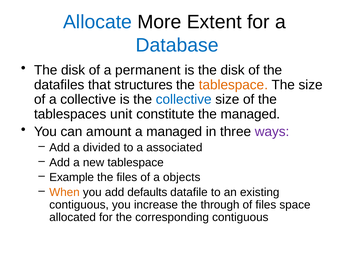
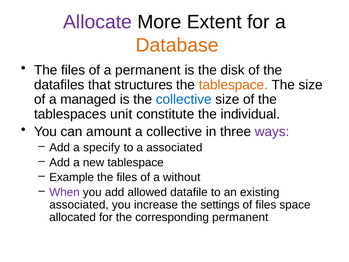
Allocate colour: blue -> purple (98, 22)
Database colour: blue -> orange (177, 45)
disk: disk -> files (73, 70)
a collective: collective -> managed (88, 99)
the managed: managed -> individual (250, 114)
a managed: managed -> collective (174, 131)
divided: divided -> specify (102, 147)
objects: objects -> without (182, 177)
When colour: orange -> purple (64, 192)
defaults: defaults -> allowed (147, 192)
contiguous: contiguous -> associated (79, 205)
through: through -> settings (220, 205)
corresponding contiguous: contiguous -> permanent (240, 217)
